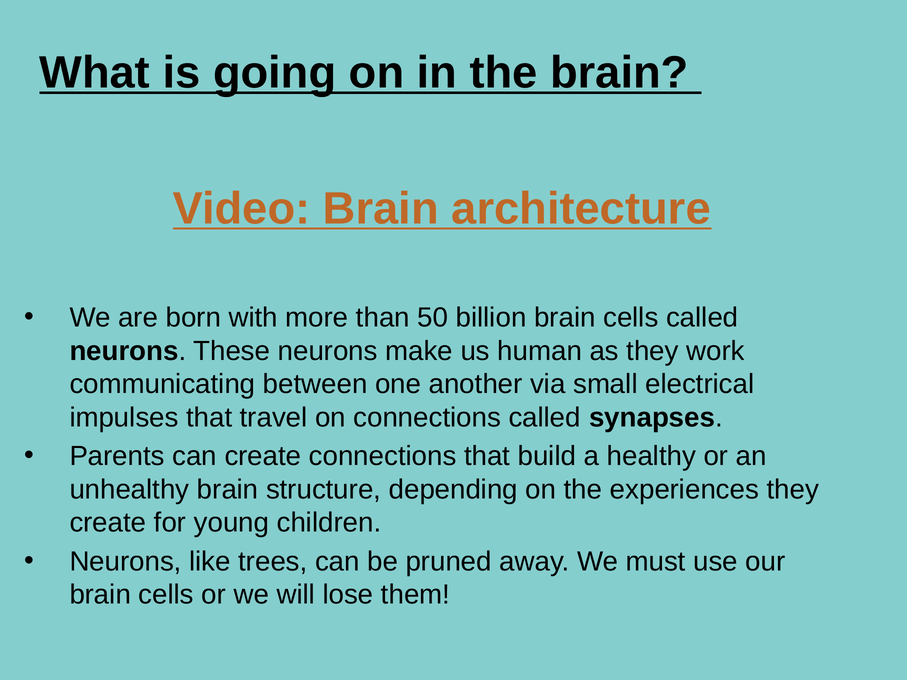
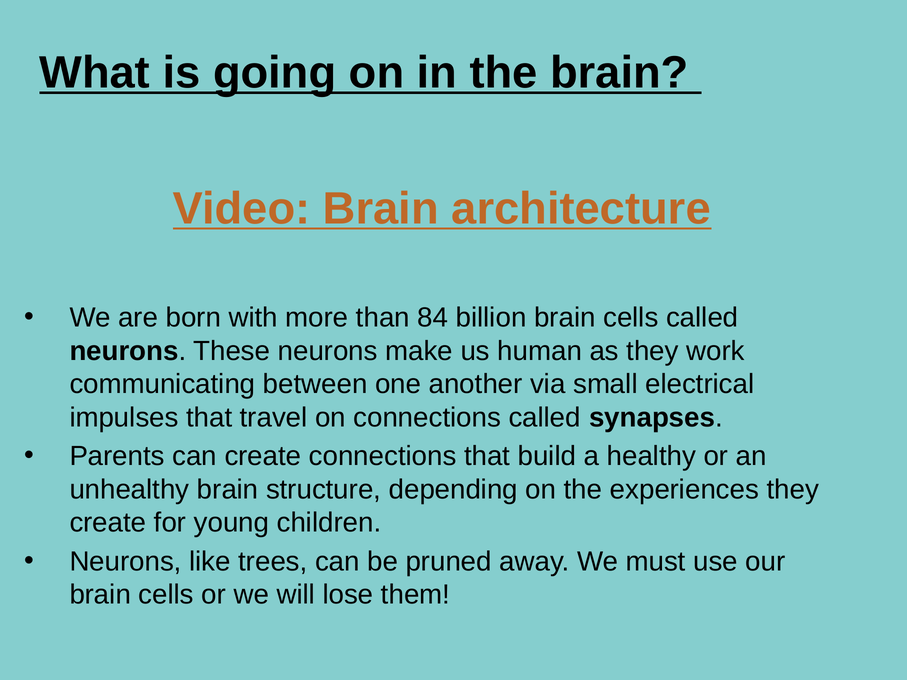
50: 50 -> 84 (433, 318)
